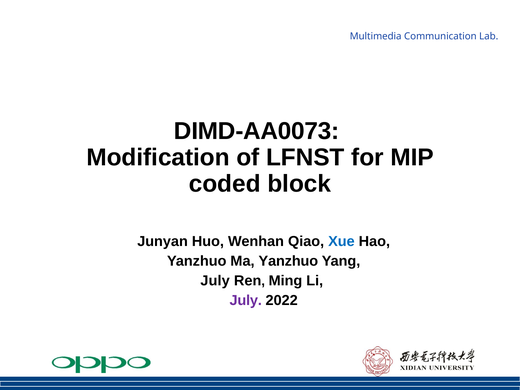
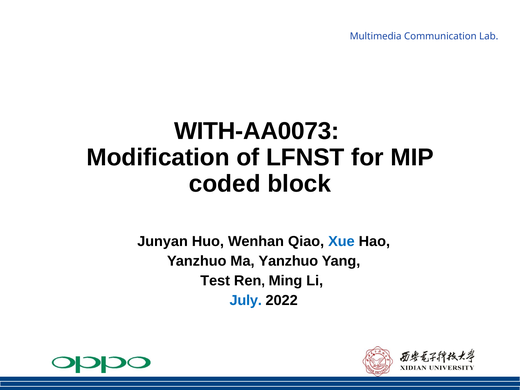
DIMD-AA0073: DIMD-AA0073 -> WITH-AA0073 (257, 131)
July: July -> Test (215, 281)
July colour: purple -> blue (246, 300)
